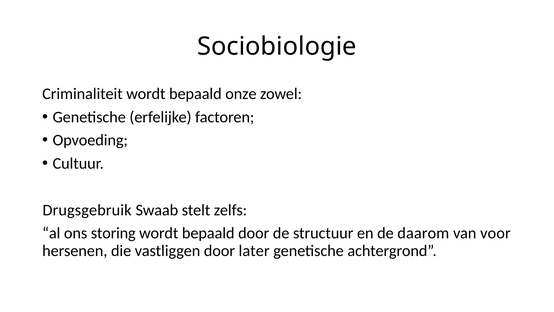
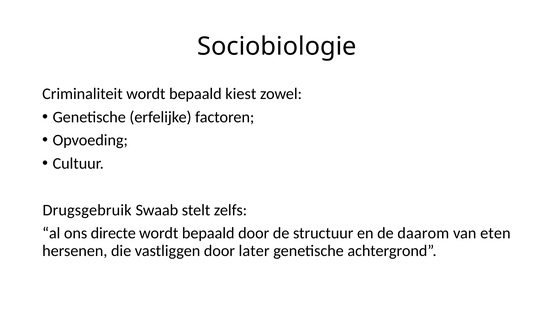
onze: onze -> kiest (241, 94)
storing: storing -> directe (113, 233)
voor: voor -> eten (495, 233)
